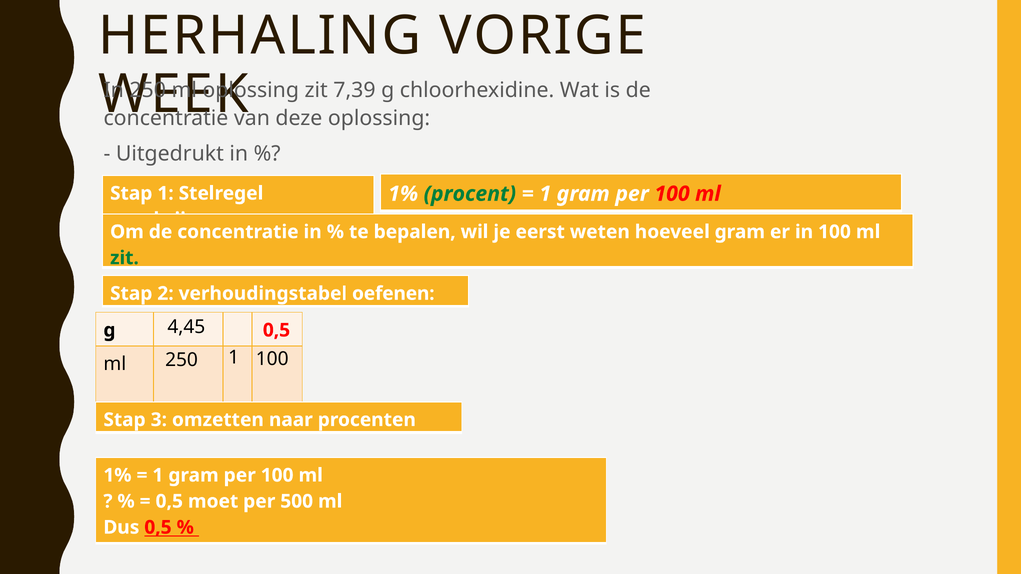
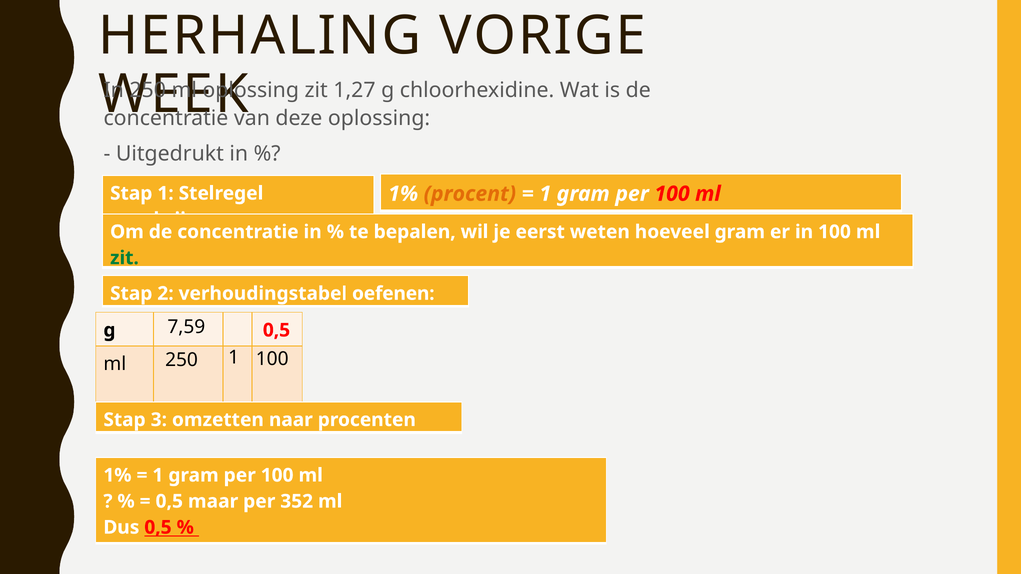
7,39: 7,39 -> 1,27 (354, 90)
procent colour: green -> orange (470, 194)
4,45: 4,45 -> 7,59 (186, 327)
moet: moet -> maar (213, 502)
500: 500 -> 352 (297, 502)
